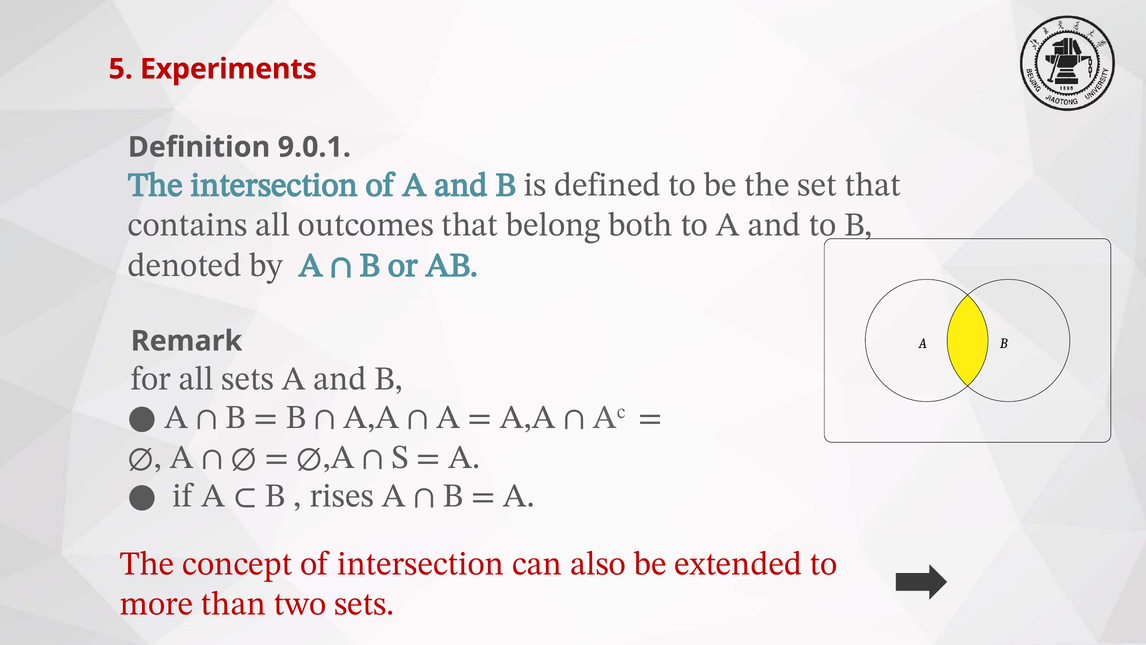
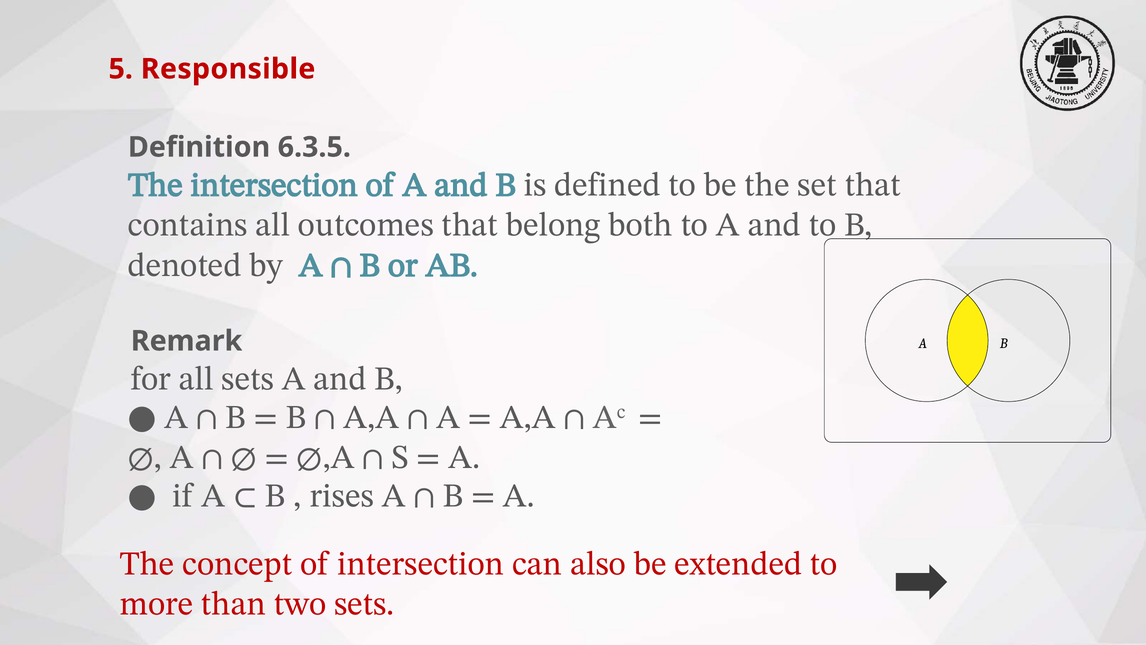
Experiments: Experiments -> Responsible (228, 69)
9.0.1: 9.0.1 -> 6.3.5 (314, 147)
